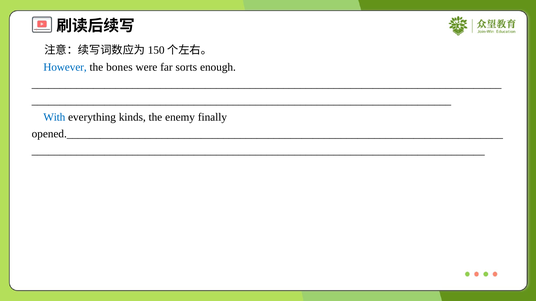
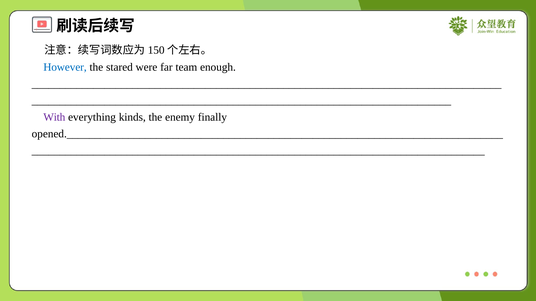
bones: bones -> stared (119, 67)
sorts: sorts -> team (186, 67)
With colour: blue -> purple (54, 117)
